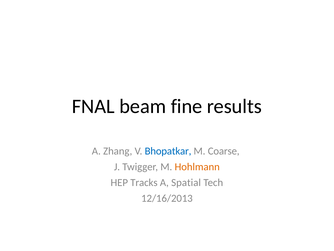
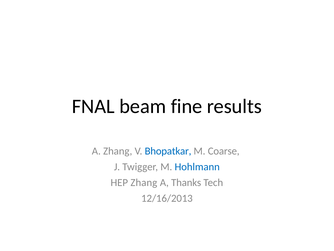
Hohlmann colour: orange -> blue (197, 167)
HEP Tracks: Tracks -> Zhang (144, 182)
Spatial: Spatial -> Thanks (186, 182)
